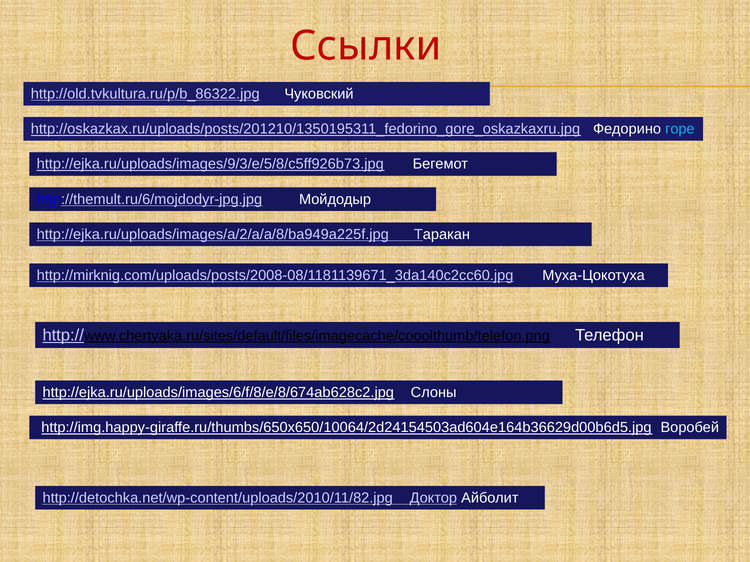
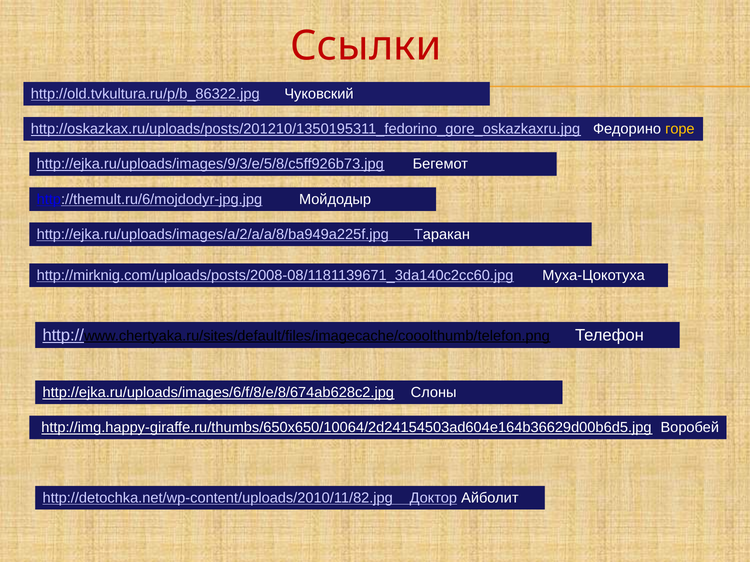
горе colour: light blue -> yellow (680, 129)
